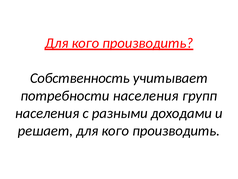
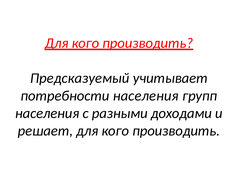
Собственность: Собственность -> Предсказуемый (80, 78)
